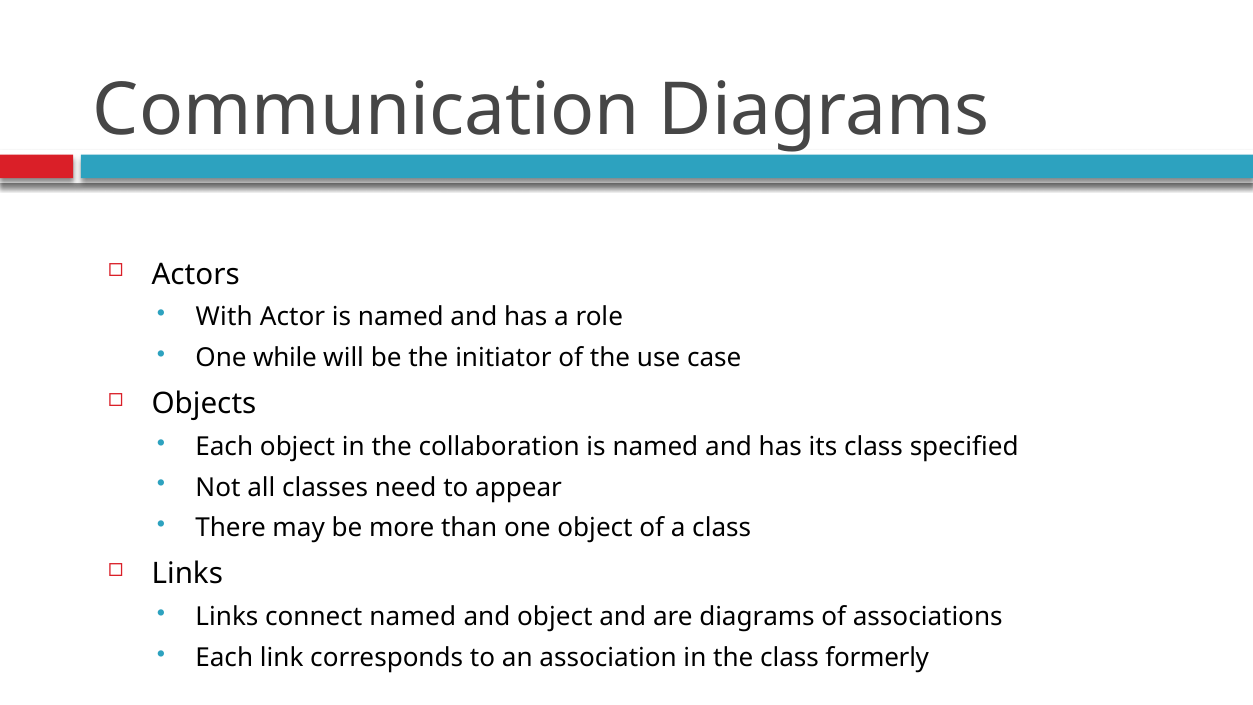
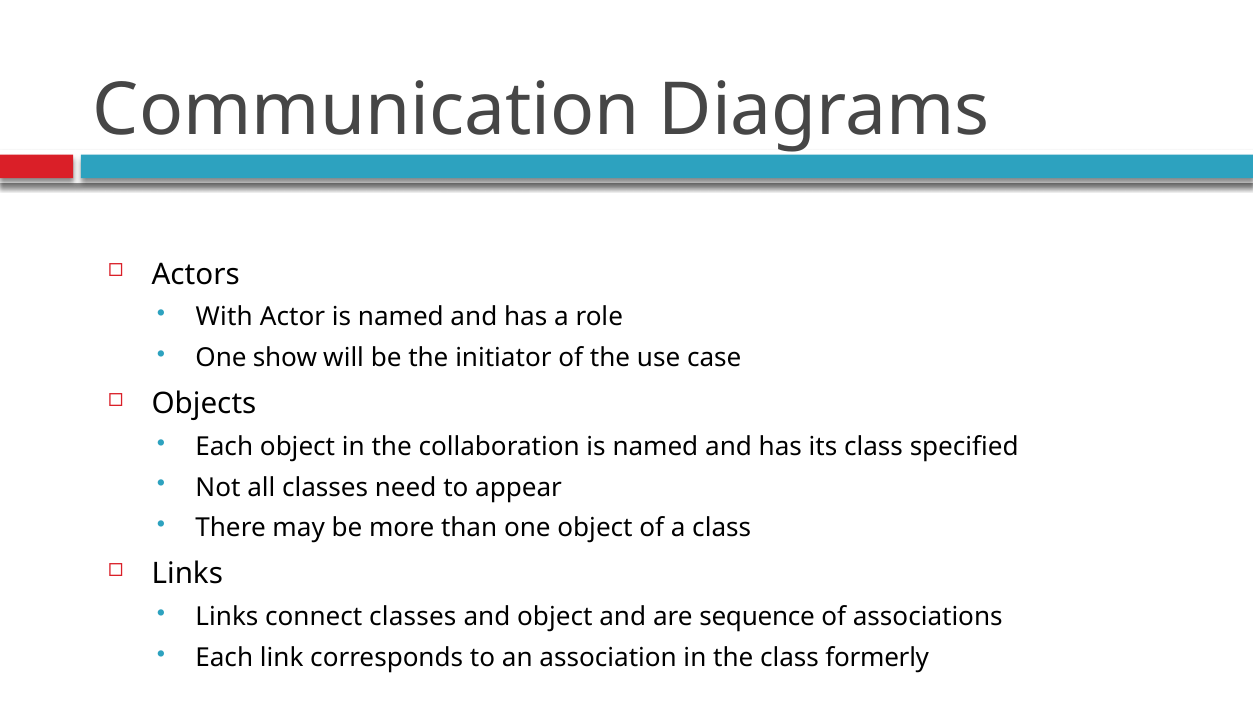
while: while -> show (285, 358)
connect named: named -> classes (413, 617)
are diagrams: diagrams -> sequence (757, 617)
